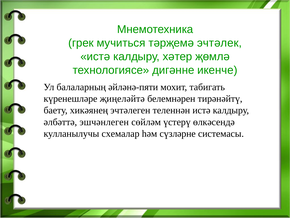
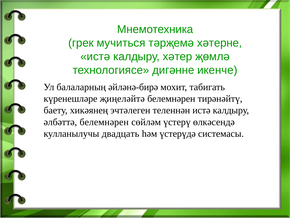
эчтәлек: эчтәлек -> хәтерне (220, 43)
әйләнә-пяти: әйләнә-пяти -> әйләнә-бирә (133, 87)
әлбәттә эшчәнлеген: эшчәнлеген -> белемнәрен (104, 122)
схемалар: схемалар -> двадцать (120, 133)
сүзләрне: сүзләрне -> үстерүдә (178, 133)
